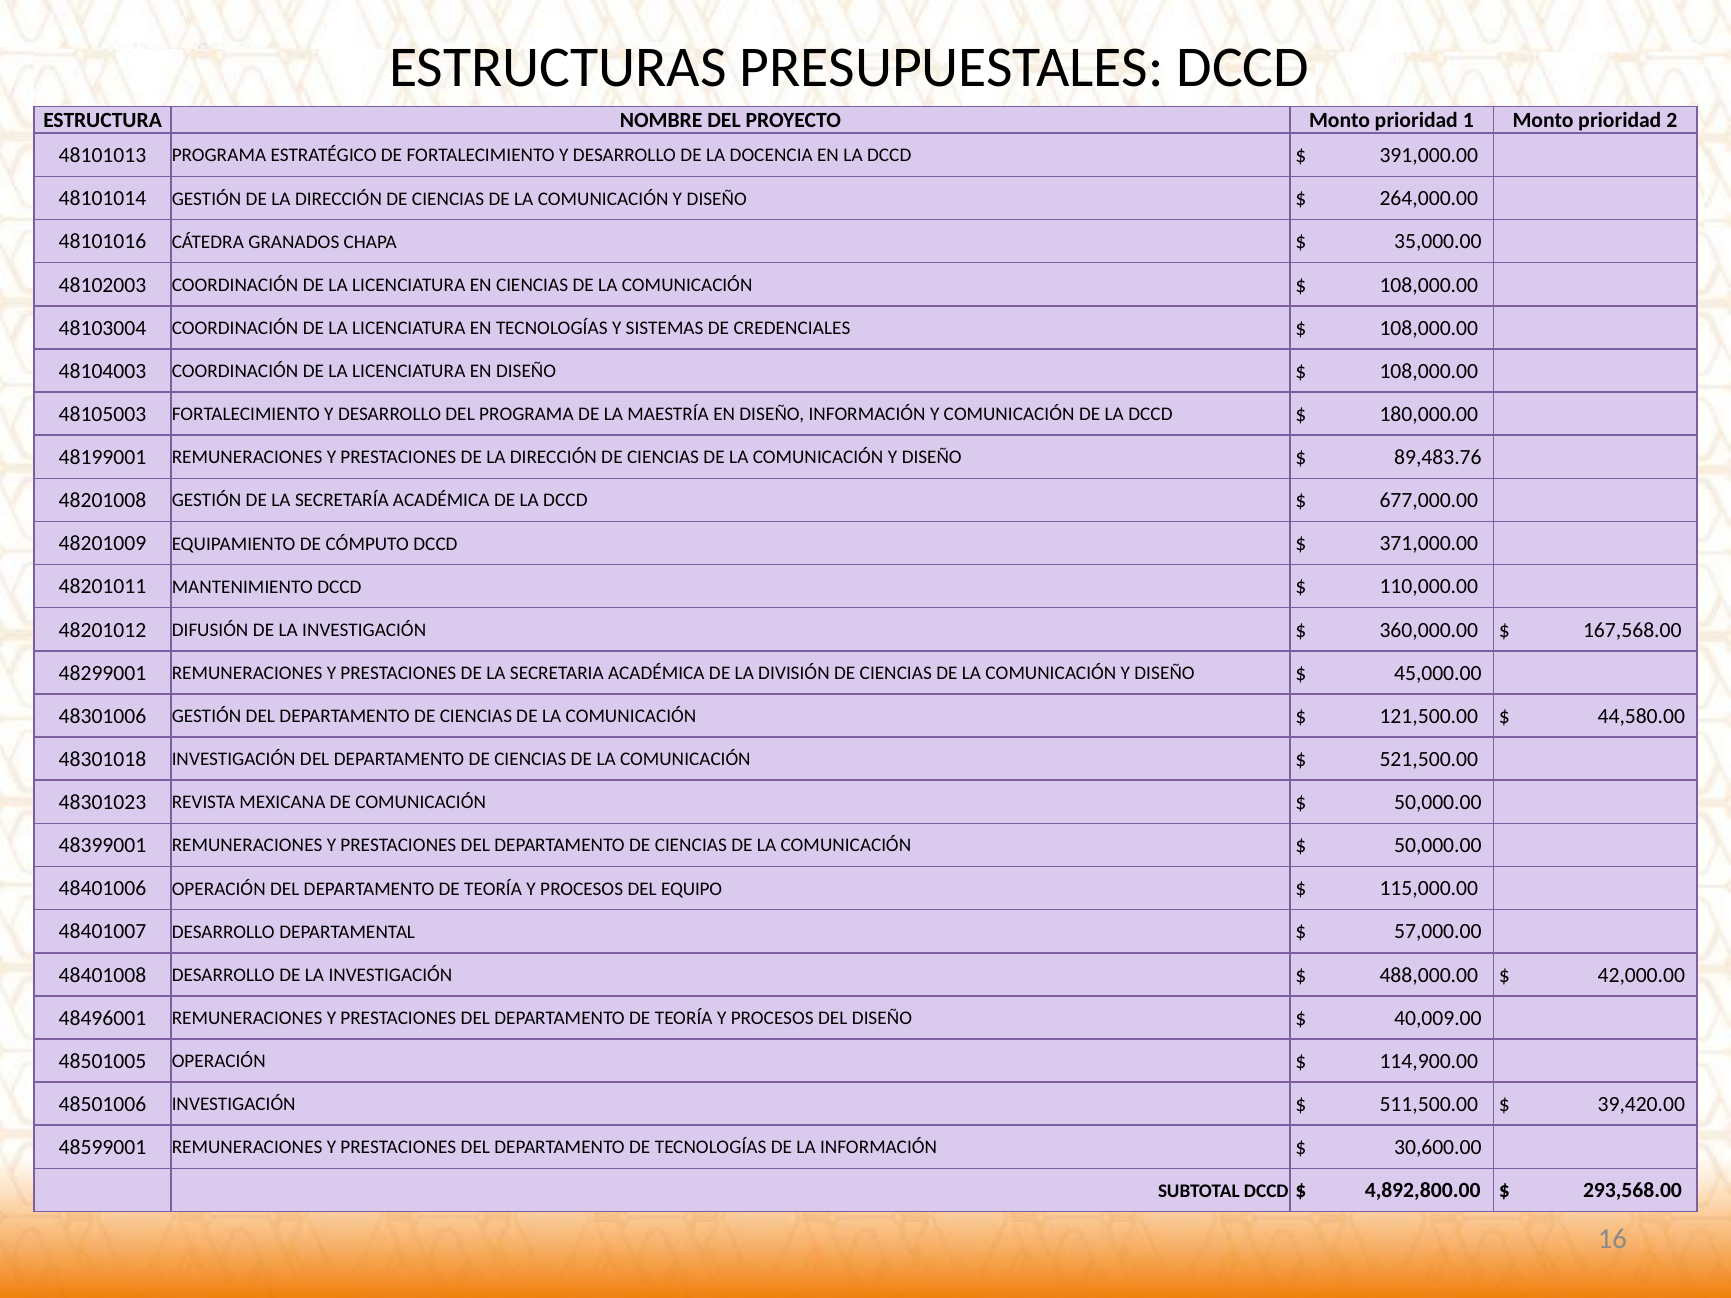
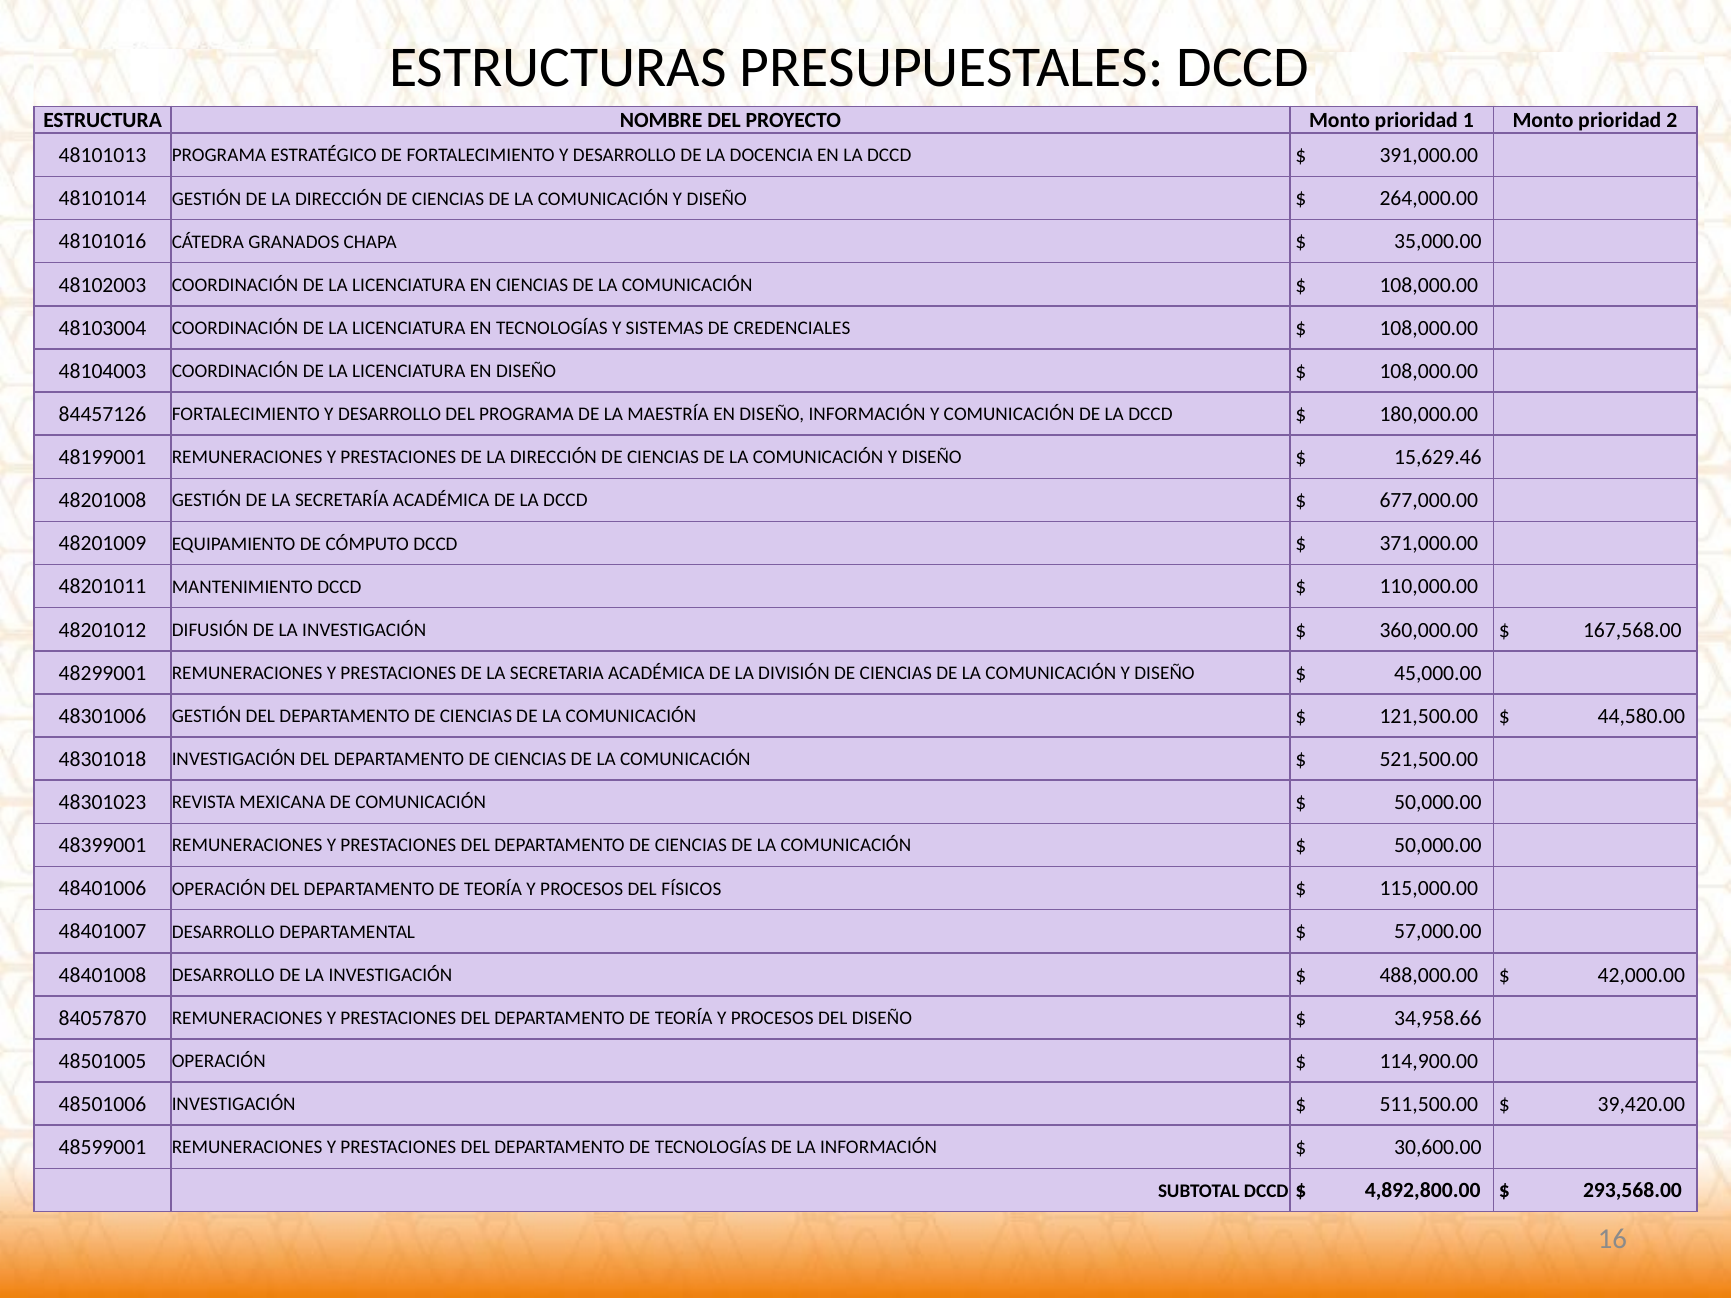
48105003: 48105003 -> 84457126 (102, 414)
89,483.76: 89,483.76 -> 15,629.46 (1438, 457)
EQUIPO: EQUIPO -> FÍSICOS (691, 889)
48496001: 48496001 -> 84057870 (102, 1018)
40,009.00: 40,009.00 -> 34,958.66 (1438, 1018)
